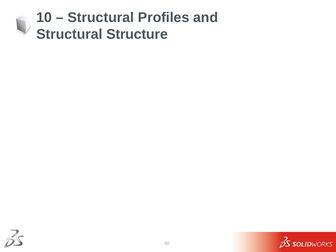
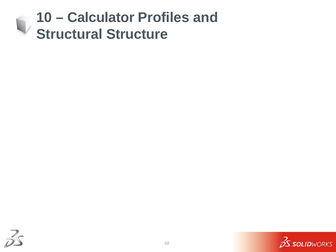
Structural: Structural -> Calculator (101, 17)
